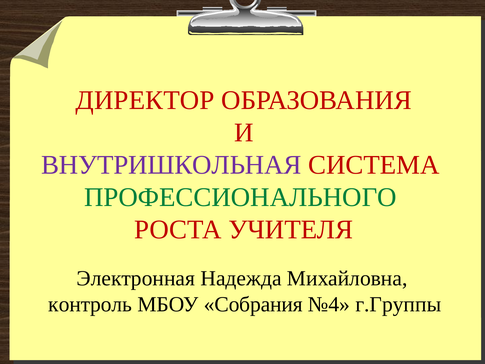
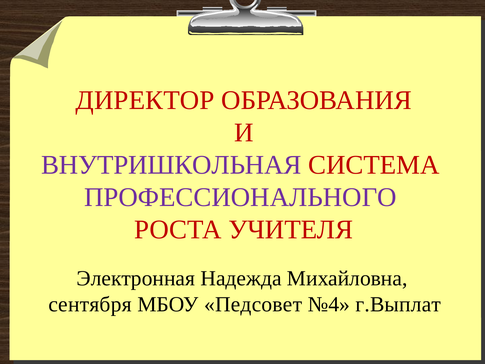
ПРОФЕССИОНАЛЬНОГО colour: green -> purple (240, 197)
контроль: контроль -> сентября (90, 304)
Собрания: Собрания -> Педсовет (253, 304)
г.Группы: г.Группы -> г.Выплат (398, 304)
